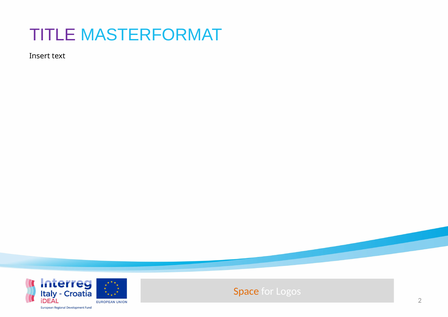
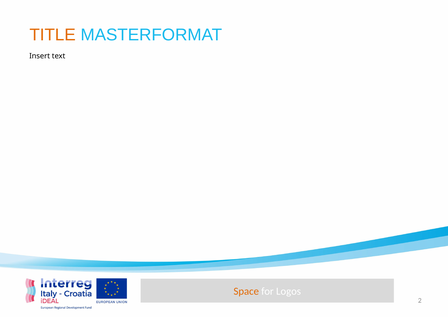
TITLE colour: purple -> orange (53, 35)
